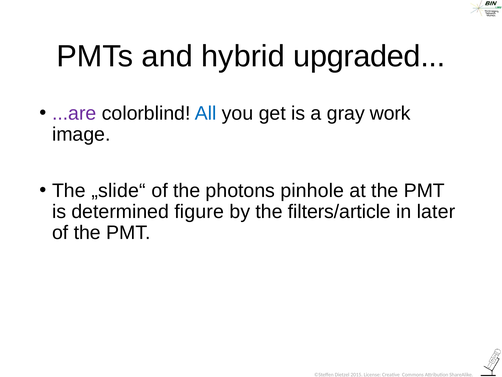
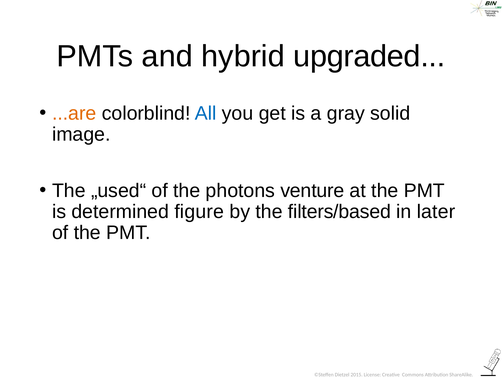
...are colour: purple -> orange (74, 113)
work: work -> solid (390, 113)
„slide“: „slide“ -> „used“ (119, 190)
pinhole: pinhole -> venture (312, 190)
filters/article: filters/article -> filters/based (339, 211)
